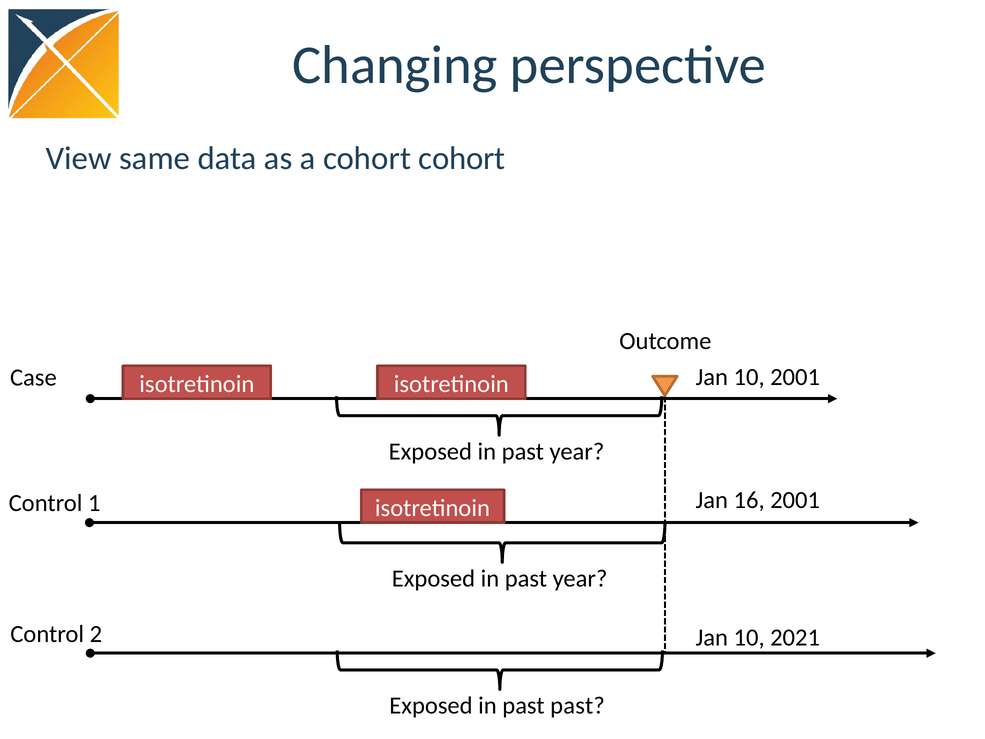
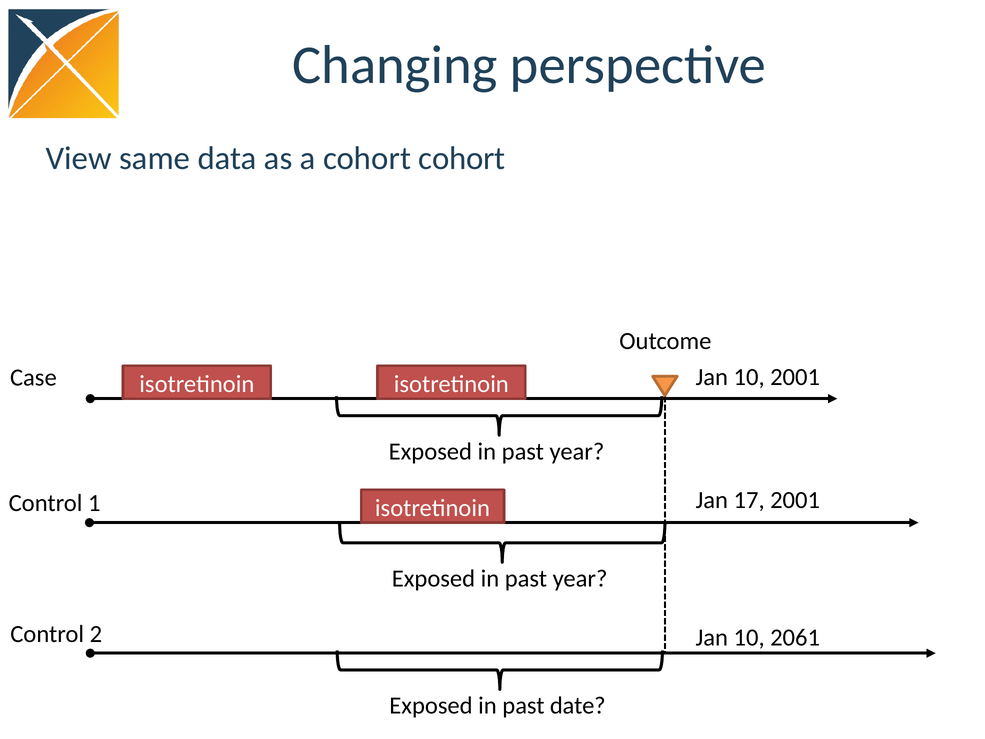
16: 16 -> 17 (749, 500)
2021: 2021 -> 2061 (795, 637)
past past: past -> date (578, 705)
